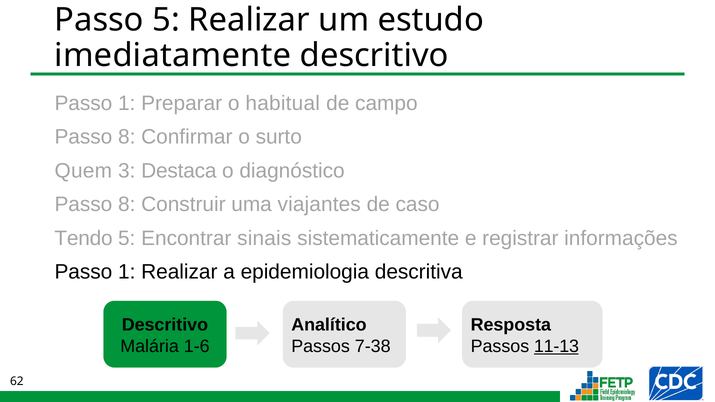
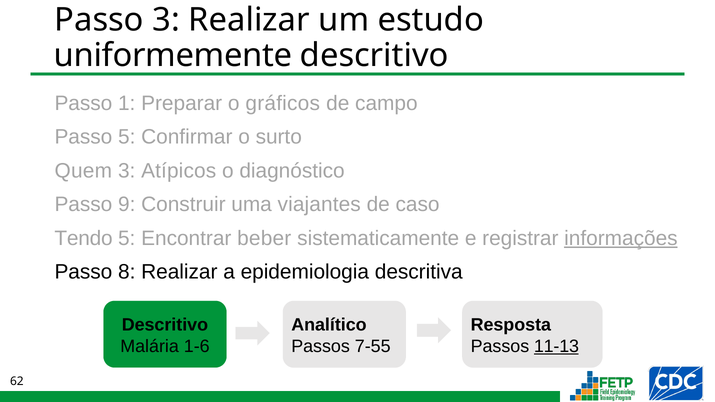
Passo 5: 5 -> 3 (166, 20)
imediatamente: imediatamente -> uniformemente (173, 56)
habitual: habitual -> gráficos (283, 103)
8: 8 -> 5 (127, 137)
Destaca: Destaca -> Atípicos (179, 171)
8: 8 -> 9 (127, 205)
sinais: sinais -> beber (264, 238)
informações underline: none -> present (621, 238)
1: 1 -> 8 (127, 272)
7-38: 7-38 -> 7-55 (373, 346)
